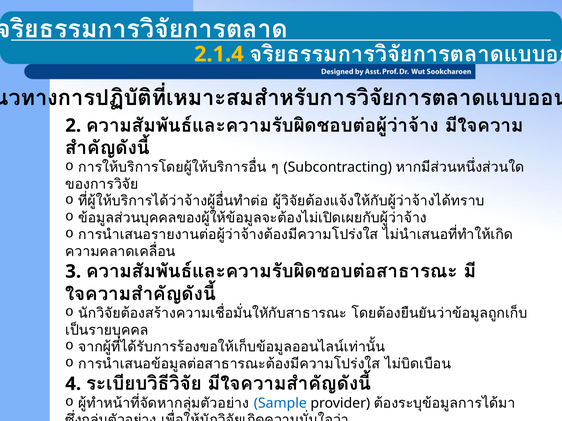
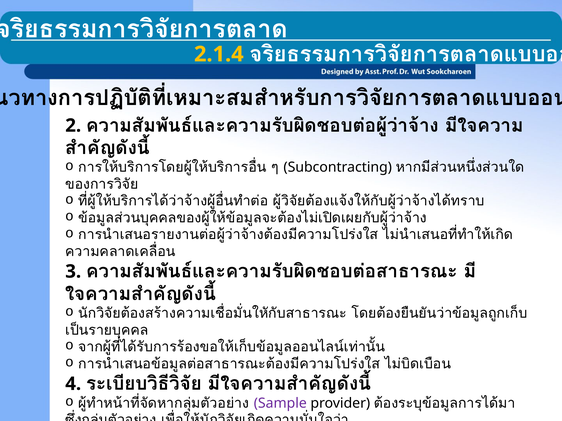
Sample colour: blue -> purple (280, 404)
